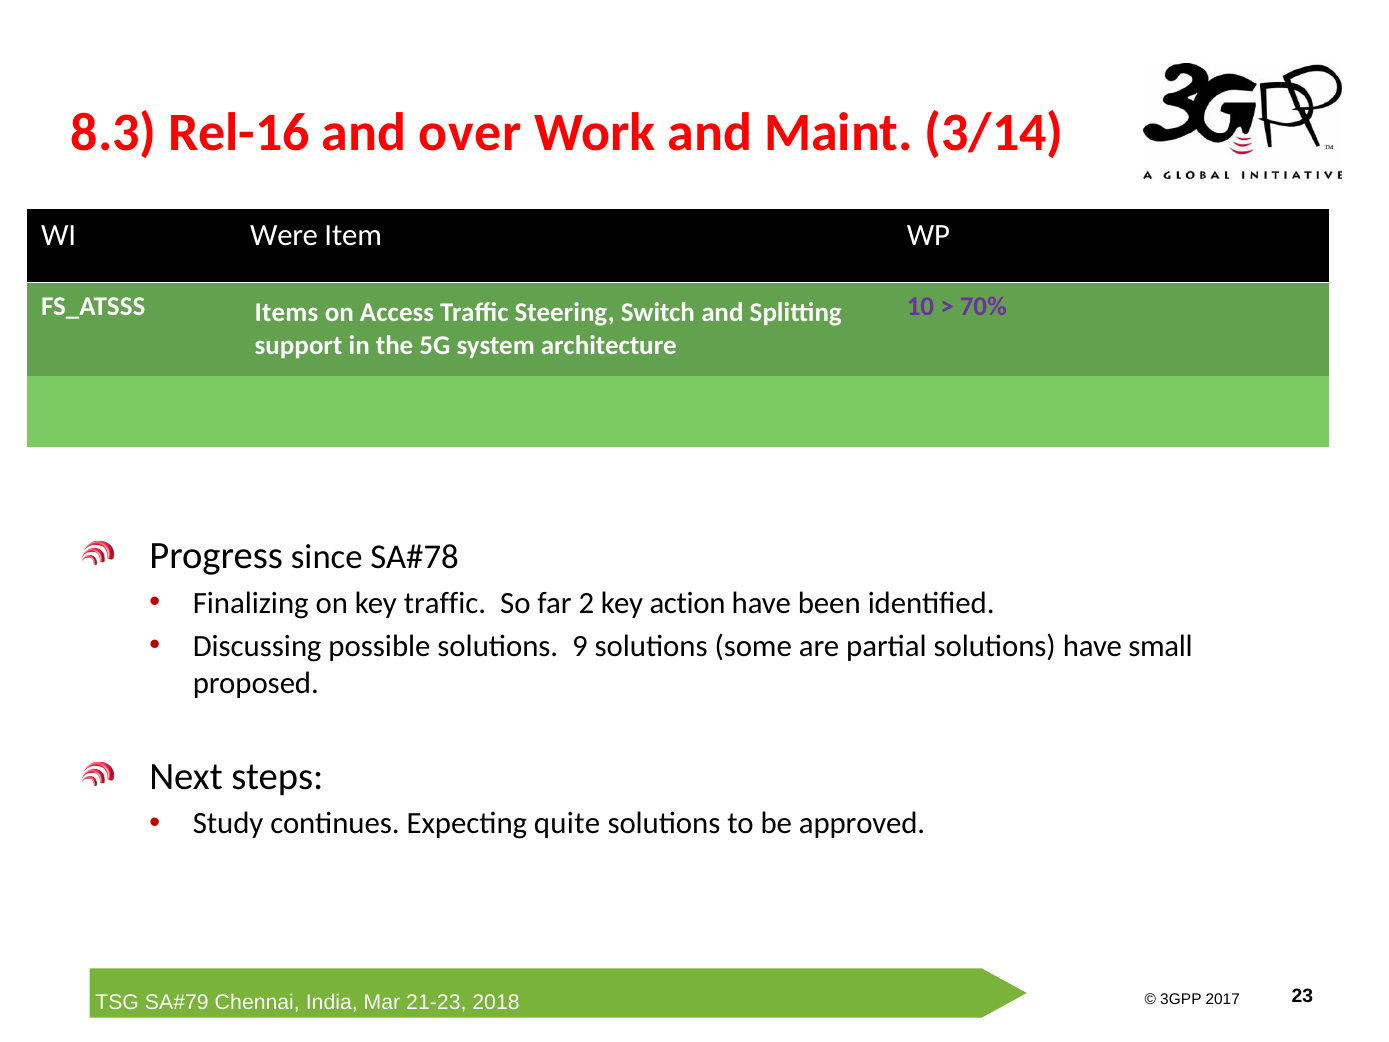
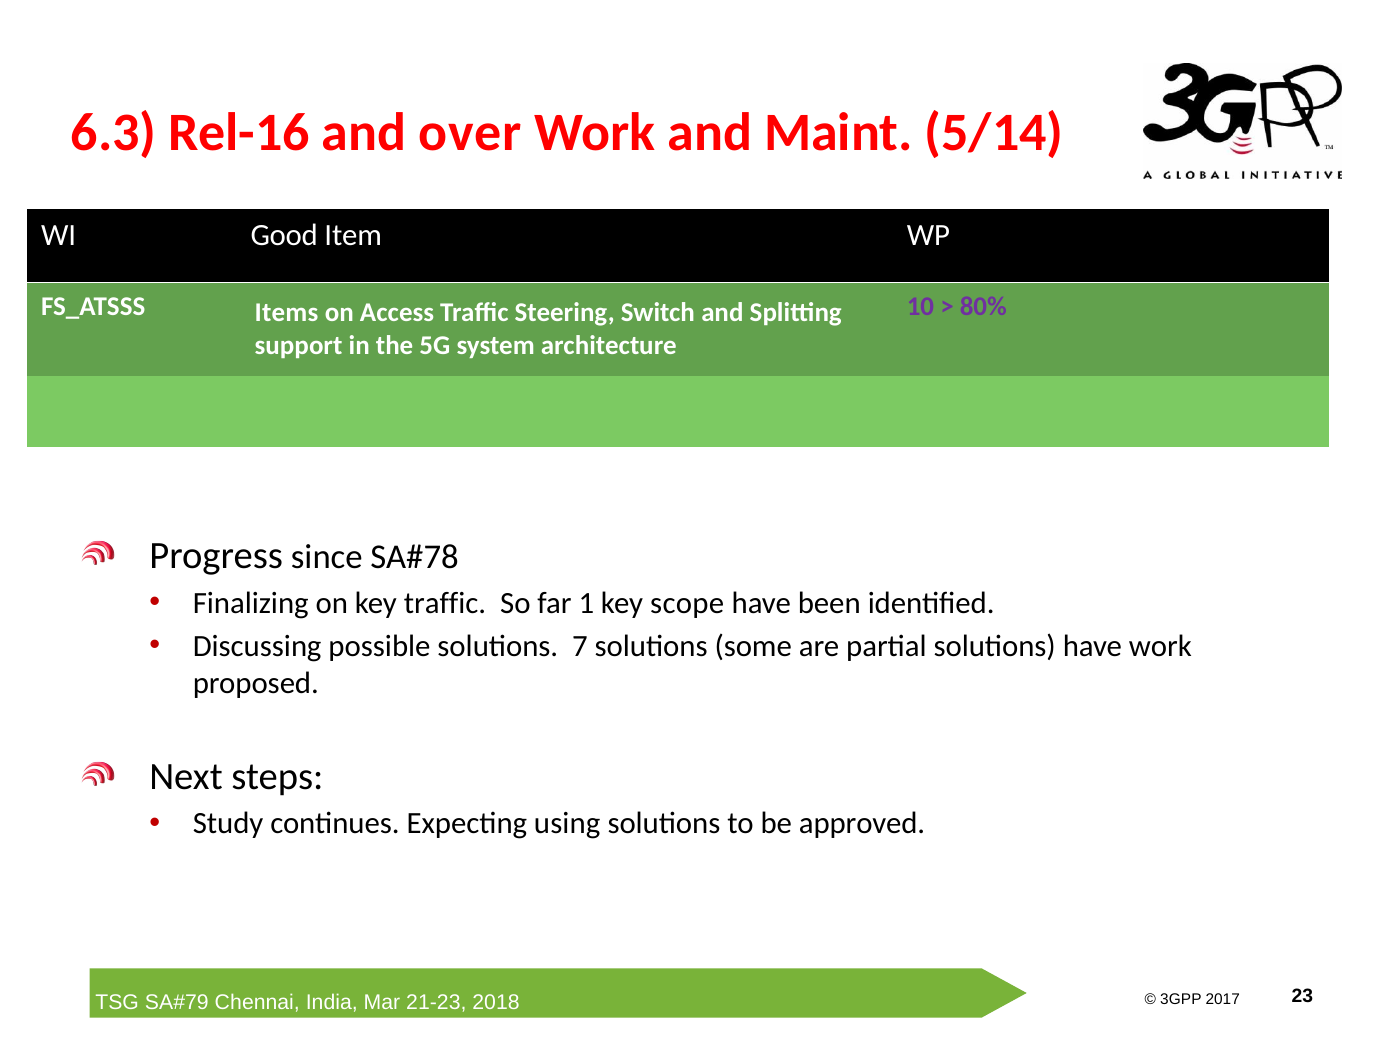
8.3: 8.3 -> 6.3 (114, 132)
3/14: 3/14 -> 5/14 (994, 132)
Were: Were -> Good (284, 235)
70%: 70% -> 80% (983, 306)
2: 2 -> 1 (586, 603)
action: action -> scope (687, 603)
9: 9 -> 7 (580, 646)
have small: small -> work (1160, 646)
quite: quite -> using (567, 824)
